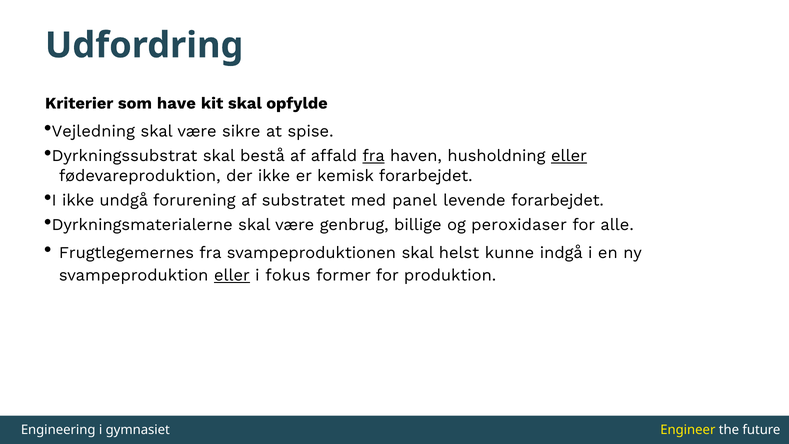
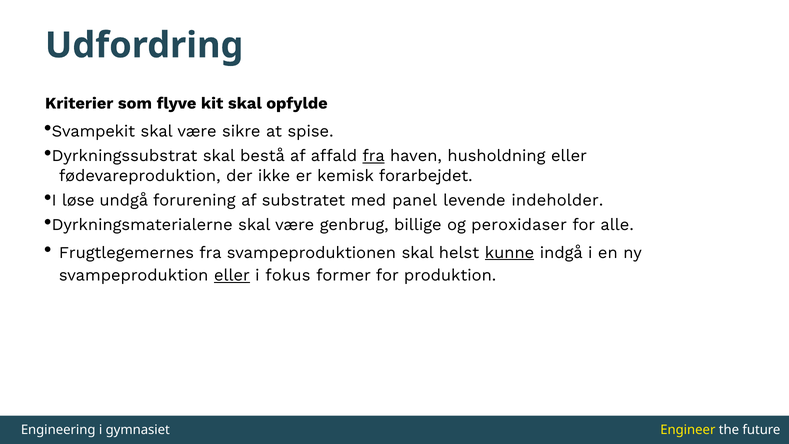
have: have -> flyve (177, 103)
Vejledning: Vejledning -> Svampekit (93, 131)
eller underline: present -> none (569, 156)
I ikke: ikke -> løse (78, 200)
levende forarbejdet: forarbejdet -> indeholder (557, 200)
kunne underline: none -> present (510, 252)
